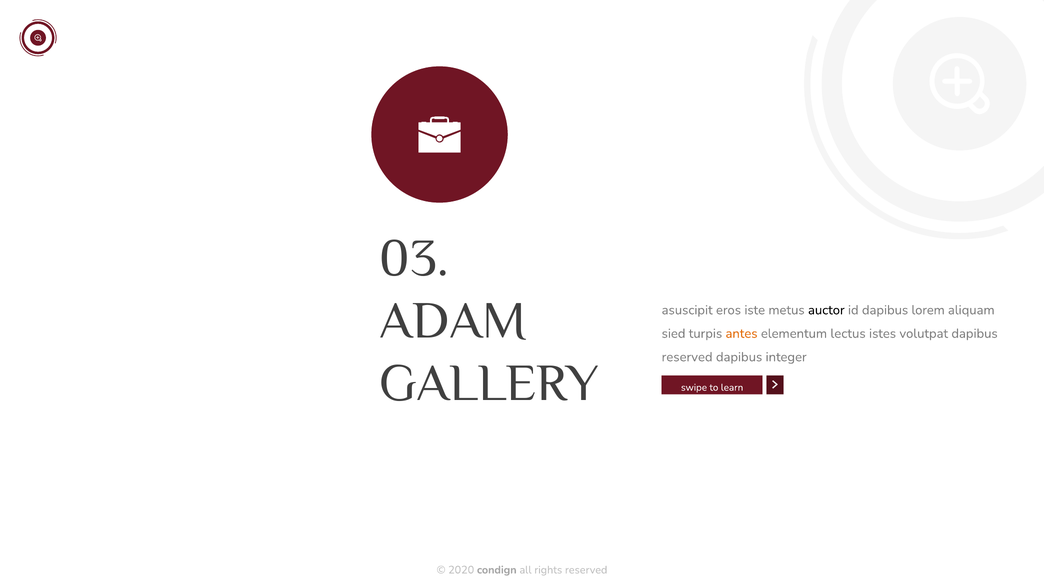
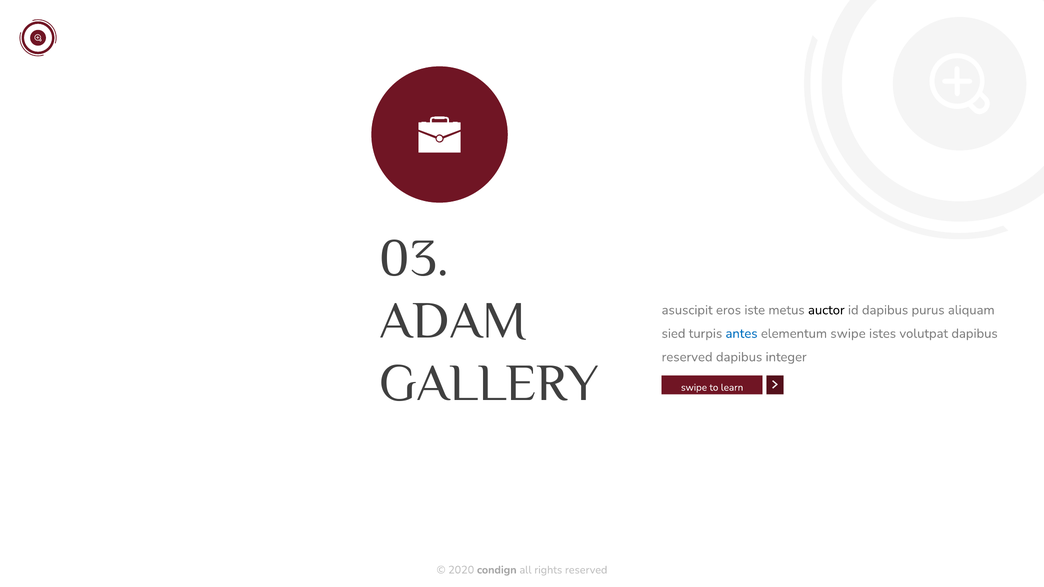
lorem: lorem -> purus (928, 310)
antes colour: orange -> blue (742, 334)
elementum lectus: lectus -> swipe (848, 334)
